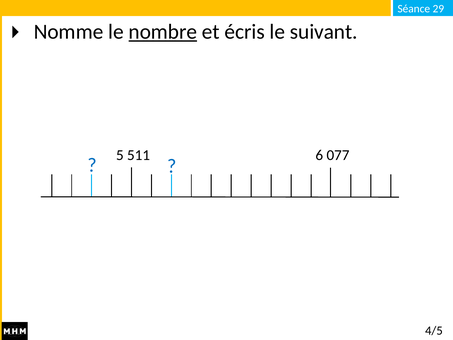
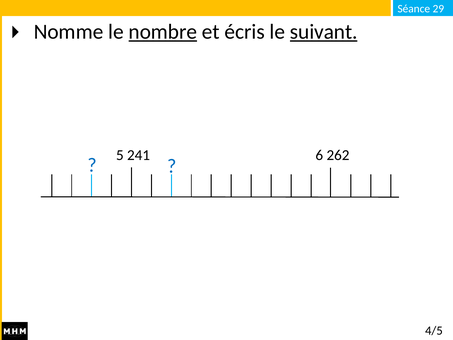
suivant underline: none -> present (324, 32)
511: 511 -> 241 (139, 155)
077: 077 -> 262 (338, 155)
